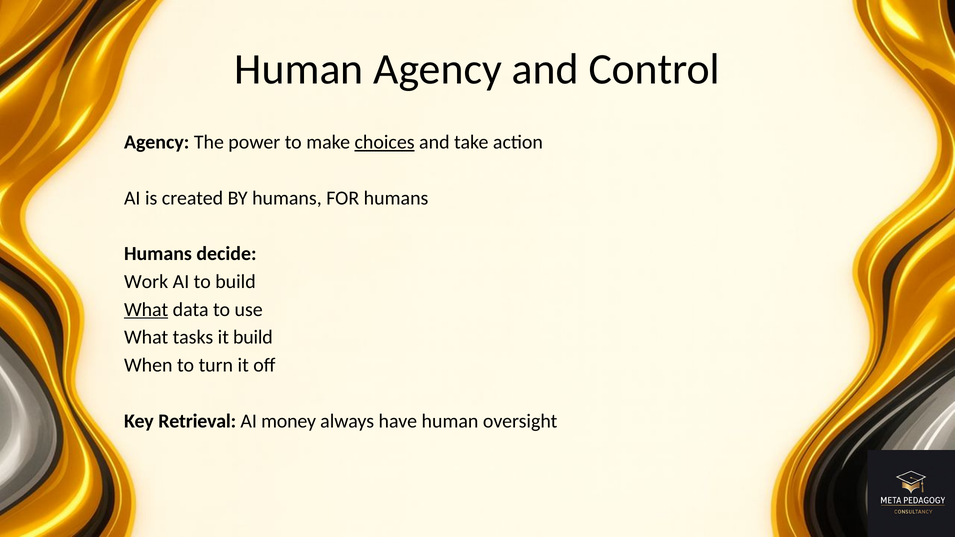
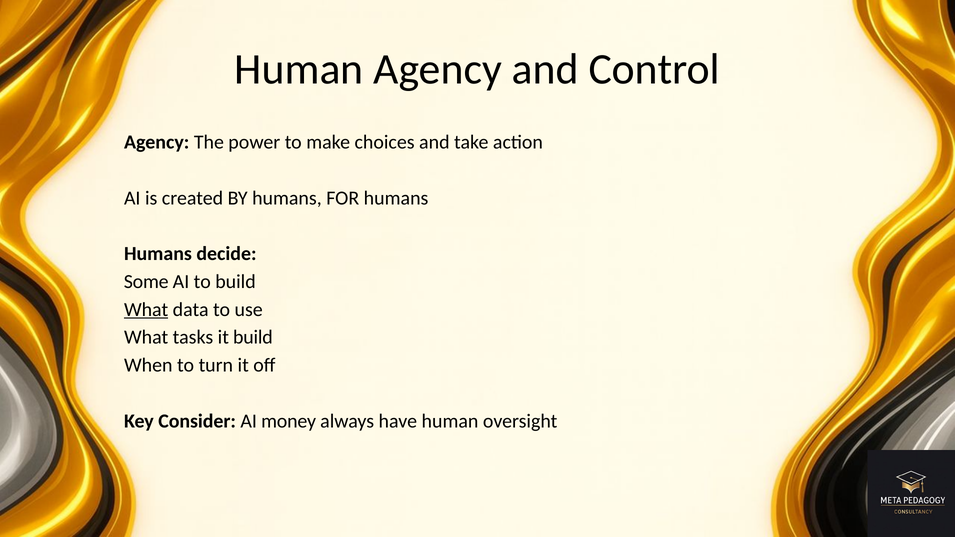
choices underline: present -> none (385, 142)
Work: Work -> Some (146, 282)
Retrieval: Retrieval -> Consider (197, 421)
